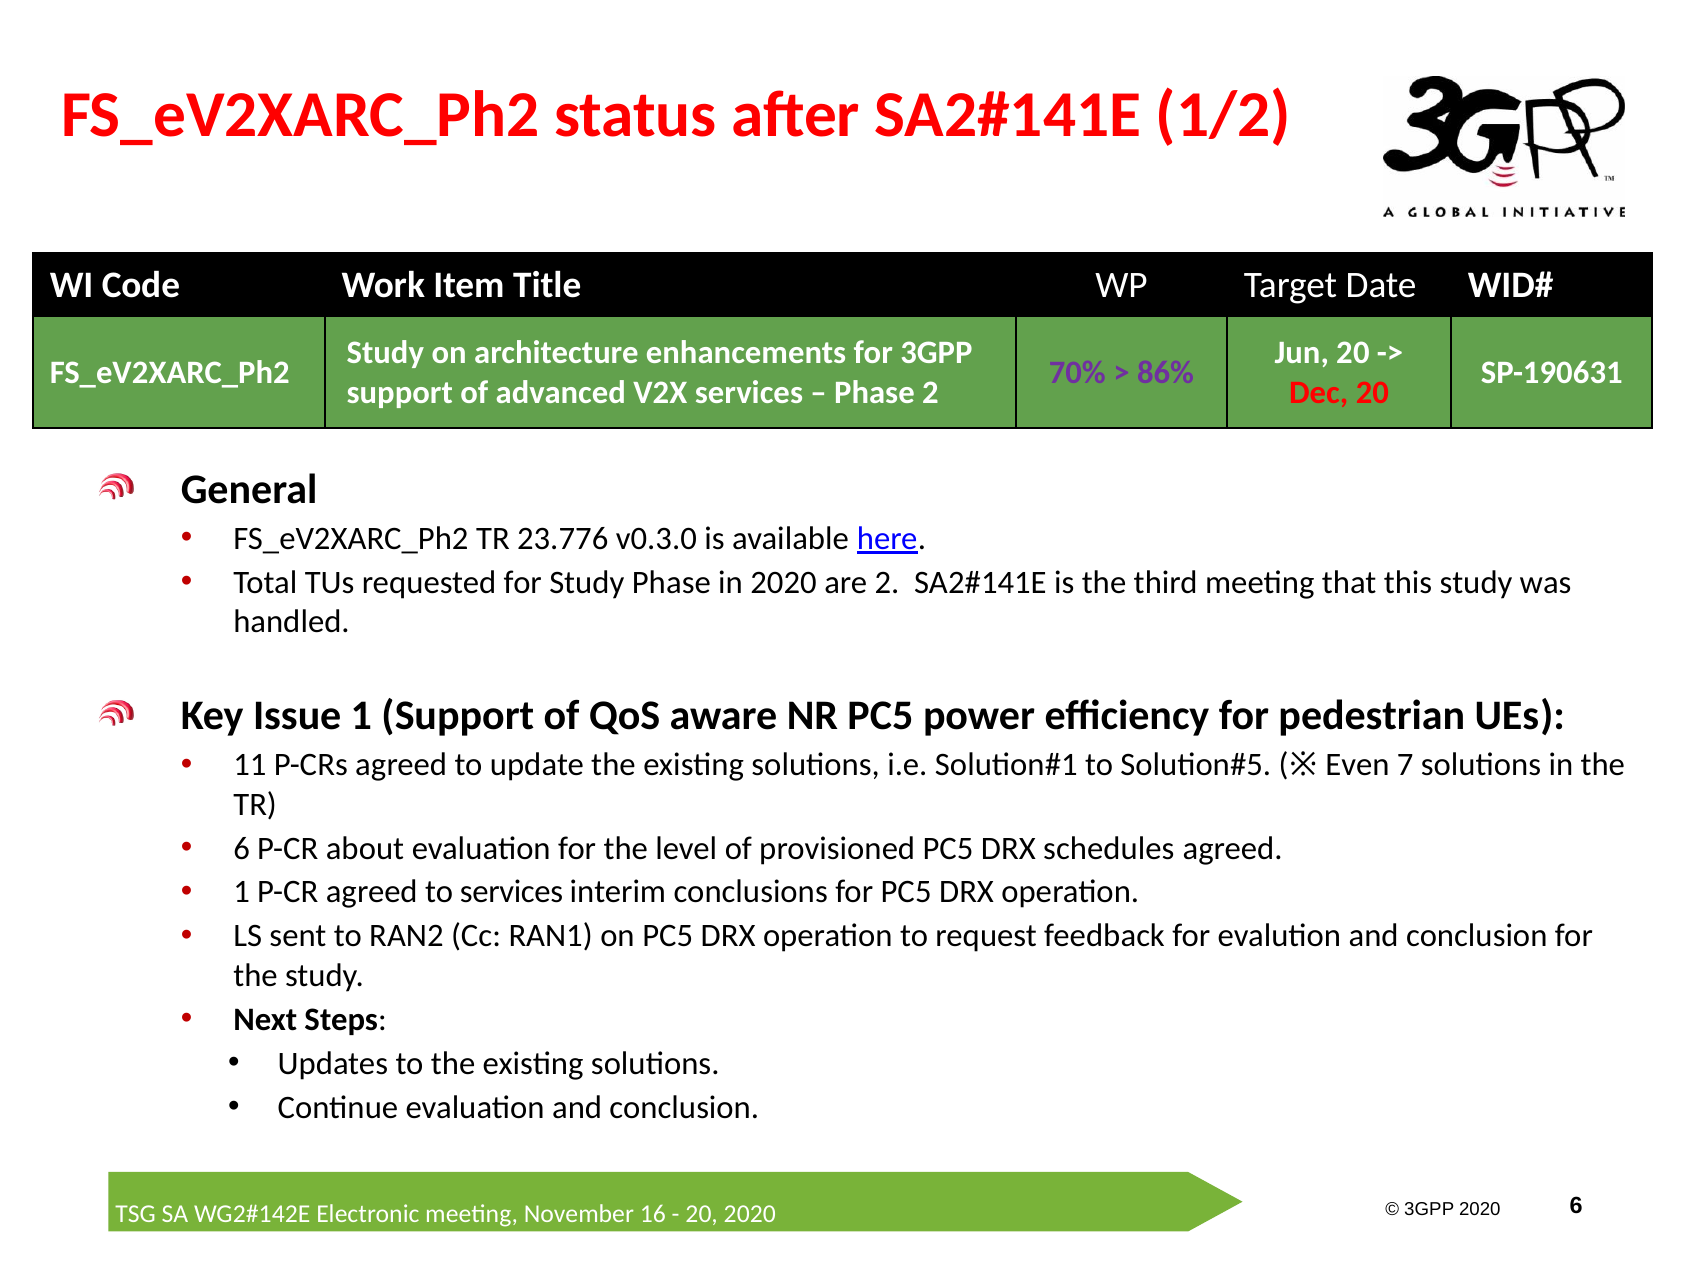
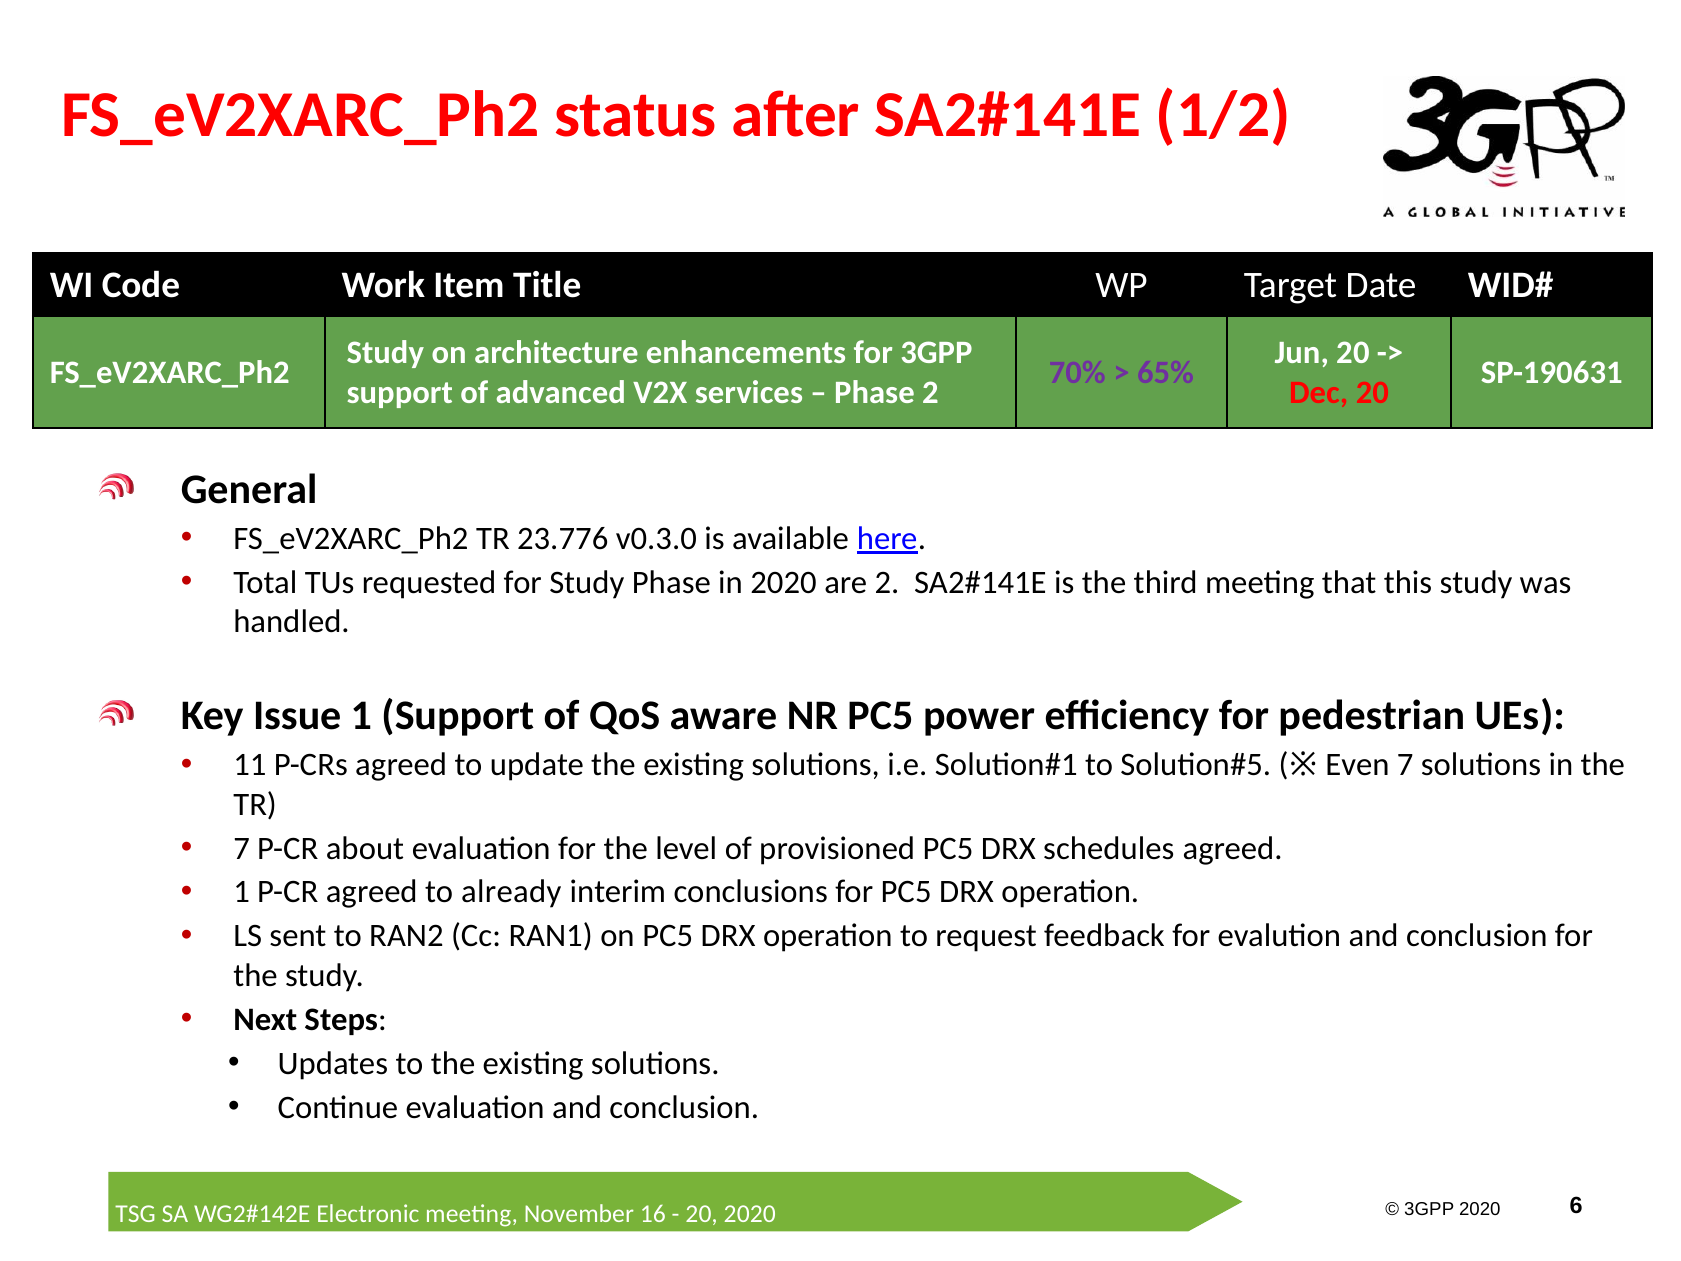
86%: 86% -> 65% (1166, 372)
6: 6 -> 7 (242, 848)
to services: services -> already (511, 892)
